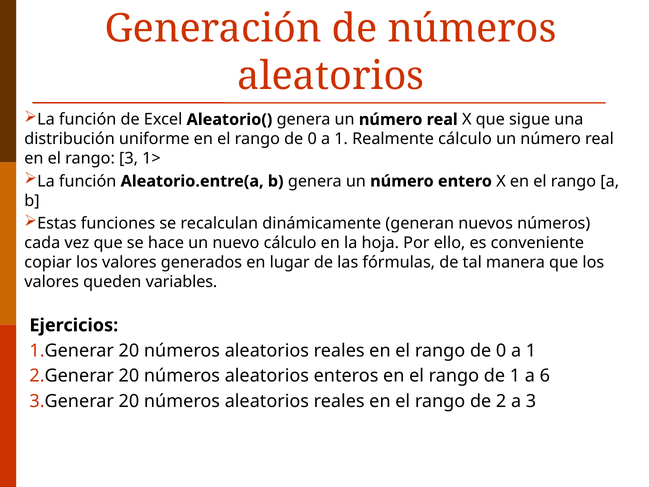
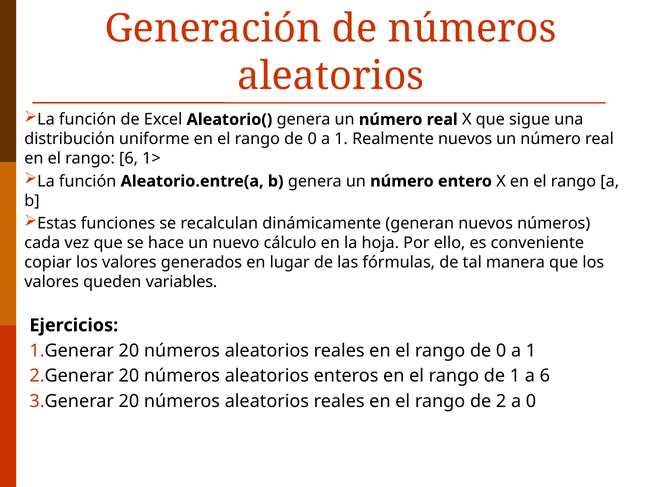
Realmente cálculo: cálculo -> nuevos (465, 139)
rango 3: 3 -> 6 (129, 158)
a 3: 3 -> 0 (531, 401)
